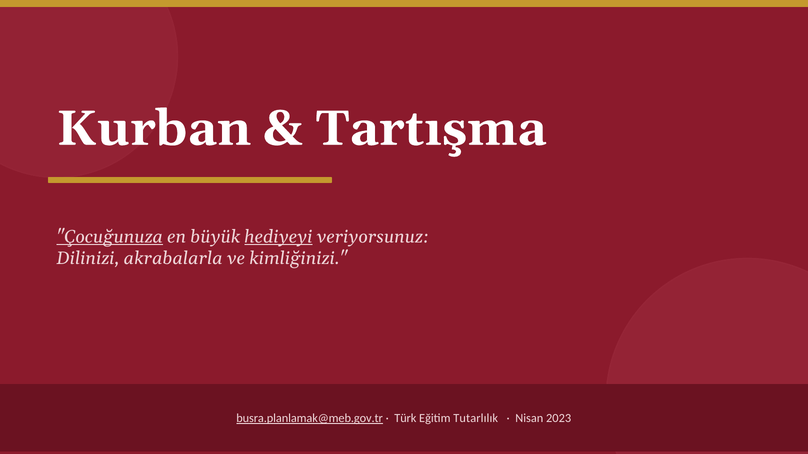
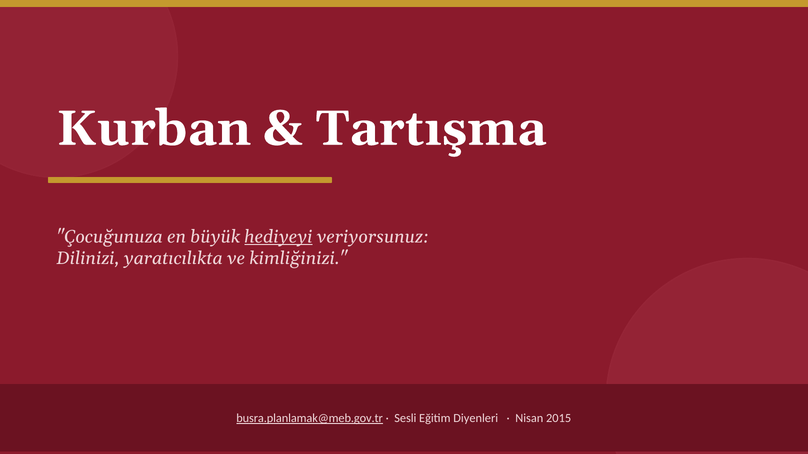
Çocuğunuza underline: present -> none (110, 237)
akrabalarla: akrabalarla -> yaratıcılıkta (173, 258)
Türk: Türk -> Sesli (405, 419)
Tutarlılık: Tutarlılık -> Diyenleri (476, 419)
2023: 2023 -> 2015 (559, 419)
